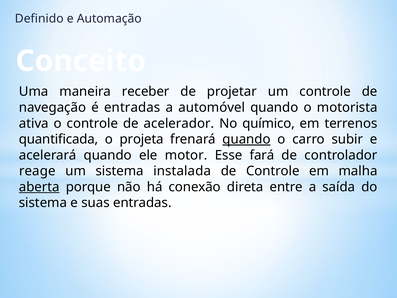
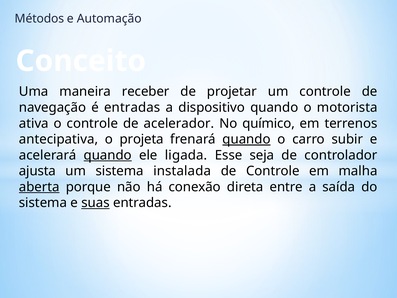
Definido: Definido -> Métodos (39, 19)
automóvel: automóvel -> dispositivo (212, 107)
quantificada: quantificada -> antecipativa (59, 139)
quando underline: none -> present (108, 155)
motor: motor -> ligada (186, 155)
fará: fará -> seja (262, 155)
reage: reage -> ajusta (37, 171)
suas underline: none -> present (96, 203)
